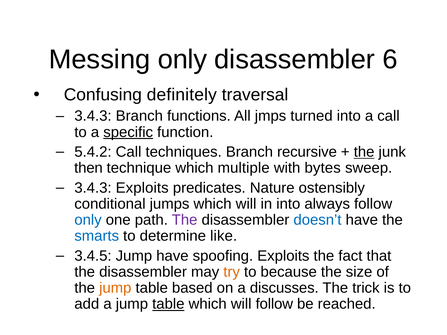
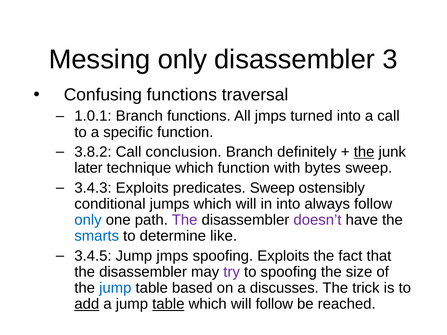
6: 6 -> 3 (390, 60)
Confusing definitely: definitely -> functions (182, 95)
3.4.3: 3.4.3 -> 1.0.1 (93, 116)
specific underline: present -> none (128, 132)
5.4.2: 5.4.2 -> 3.8.2 (93, 152)
techniques: techniques -> conclusion (184, 152)
recursive: recursive -> definitely (307, 152)
then: then -> later (89, 168)
which multiple: multiple -> function (244, 168)
predicates Nature: Nature -> Sweep (272, 188)
doesn’t colour: blue -> purple (317, 220)
Jump have: have -> jmps (172, 256)
try colour: orange -> purple (232, 272)
to because: because -> spoofing (289, 272)
jump colour: orange -> blue (115, 288)
add underline: none -> present (87, 304)
